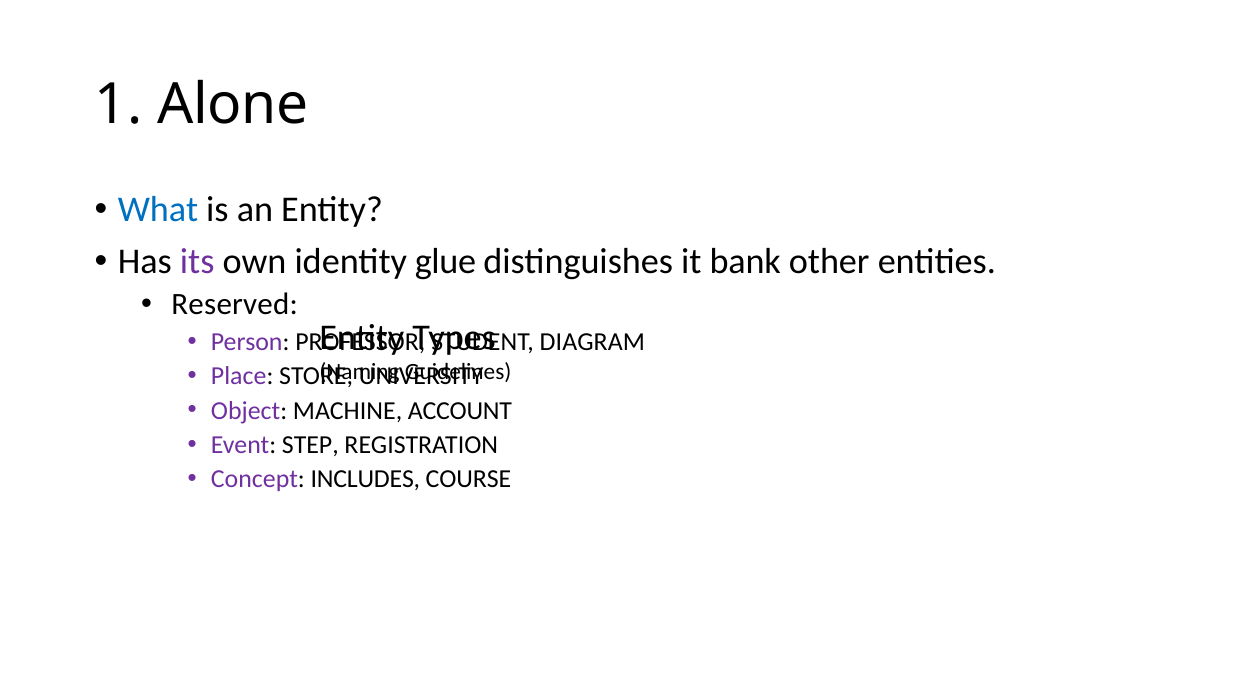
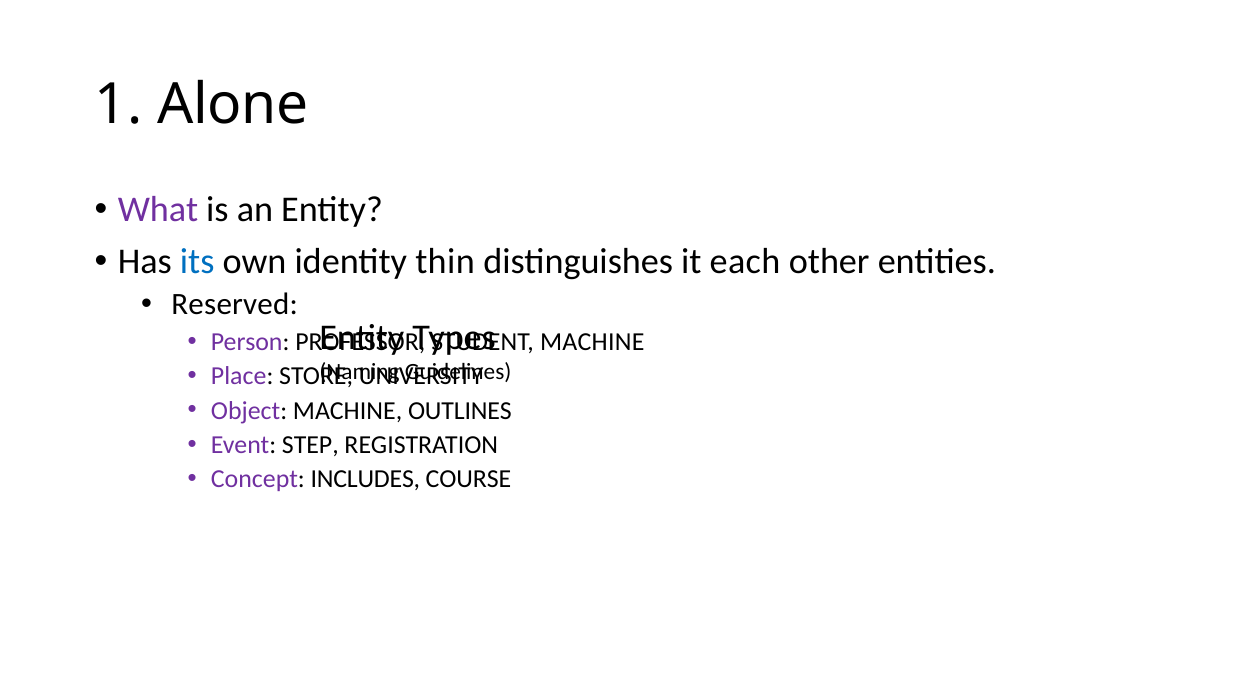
What colour: blue -> purple (158, 210)
its colour: purple -> blue (197, 262)
glue: glue -> thin (445, 262)
bank: bank -> each (745, 262)
DIAGRAM: DIAGRAM -> MACHINE (592, 342)
ACCOUNT: ACCOUNT -> OUTLINES (460, 411)
